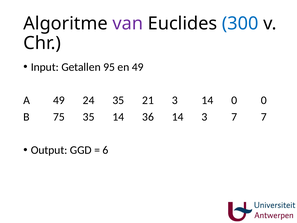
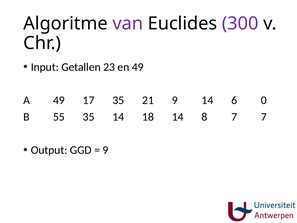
300 colour: blue -> purple (240, 23)
95: 95 -> 23 (109, 67)
24: 24 -> 17 (89, 100)
21 3: 3 -> 9 (175, 100)
14 0: 0 -> 6 (234, 100)
75: 75 -> 55 (59, 117)
36: 36 -> 18 (148, 117)
14 3: 3 -> 8 (205, 117)
6: 6 -> 9 (106, 150)
